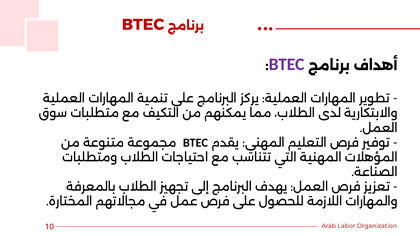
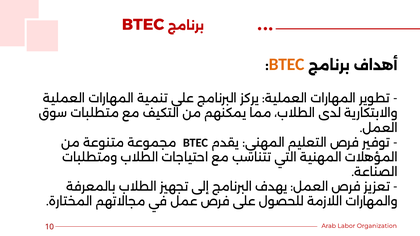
BTEC colour: purple -> orange (287, 64)
